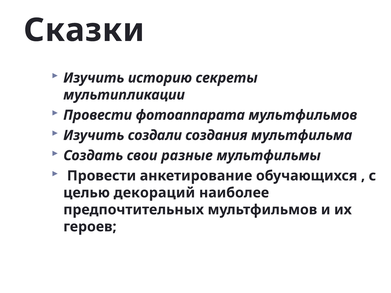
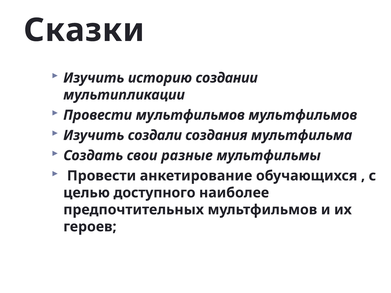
секреты: секреты -> создании (227, 78)
Провести фотоаппарата: фотоаппарата -> мультфильмов (190, 115)
декораций: декораций -> доступного (154, 193)
